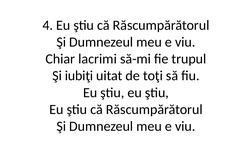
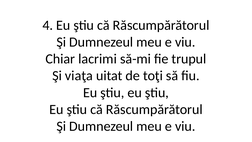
iubiţi: iubiţi -> viaţa (79, 76)
